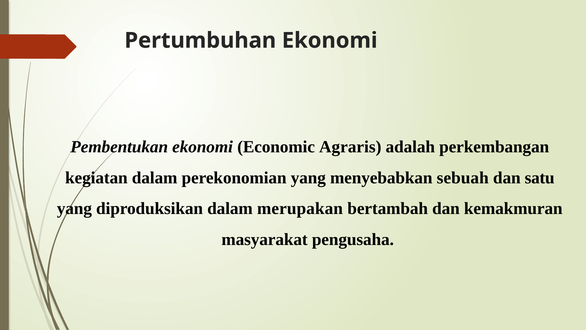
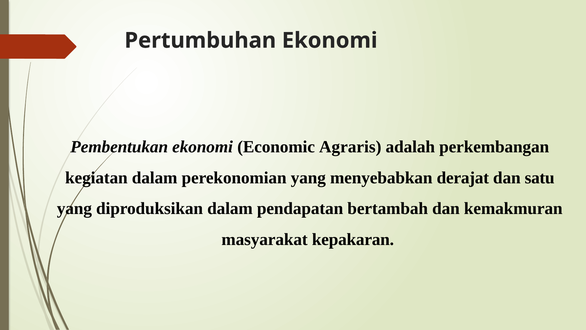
sebuah: sebuah -> derajat (463, 178)
merupakan: merupakan -> pendapatan (300, 208)
pengusaha: pengusaha -> kepakaran (353, 239)
